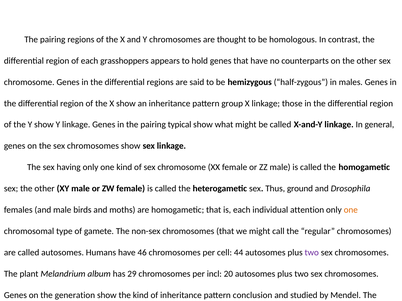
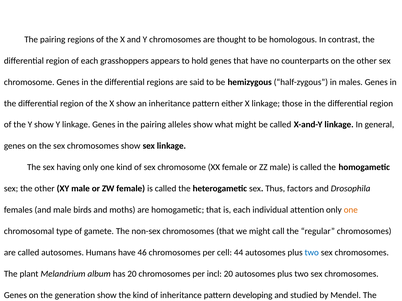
group: group -> either (232, 104)
pairing typical: typical -> alleles (180, 125)
ground: ground -> factors (300, 189)
two colour: purple -> blue (312, 253)
has 29: 29 -> 20 (132, 274)
conclusion: conclusion -> developing (253, 296)
